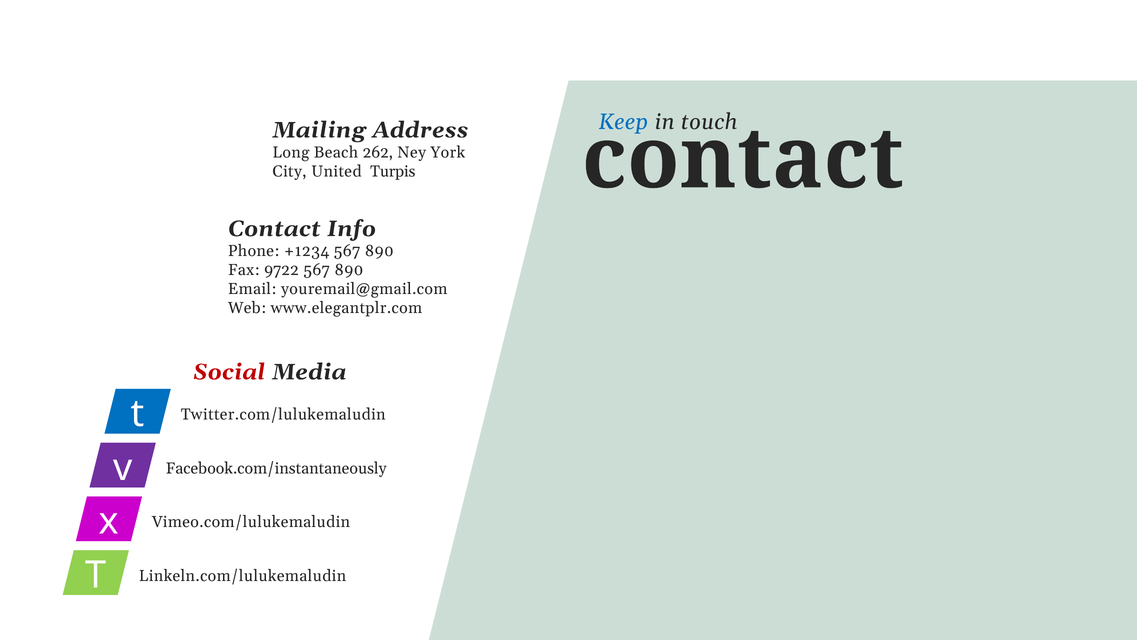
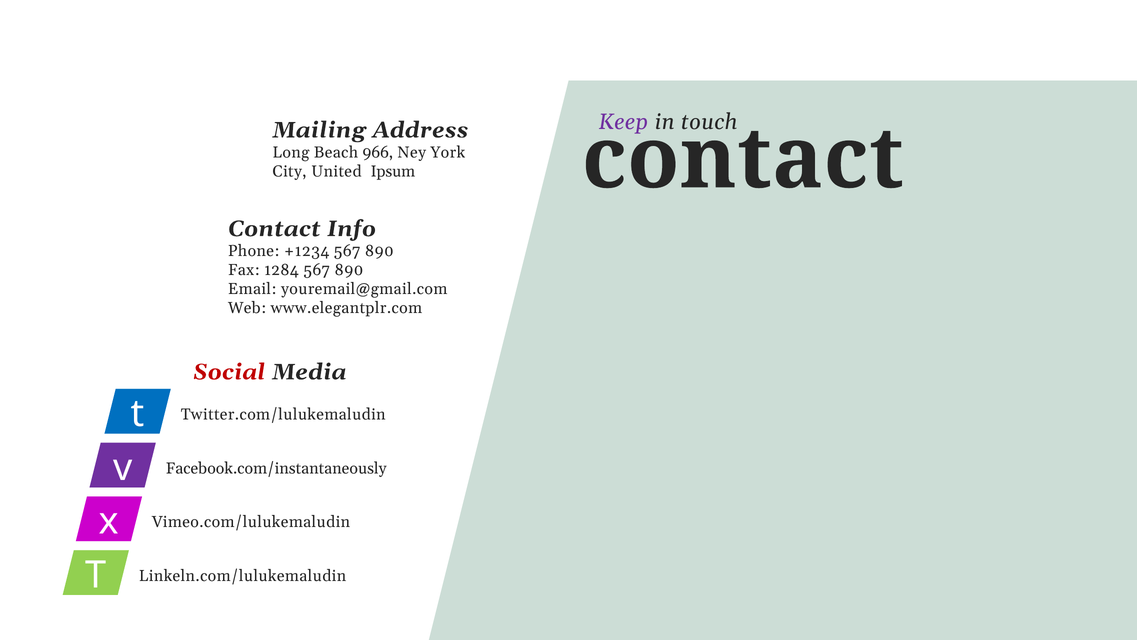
Keep colour: blue -> purple (623, 122)
262: 262 -> 966 (378, 152)
Turpis: Turpis -> Ipsum (393, 171)
9722: 9722 -> 1284 (281, 270)
